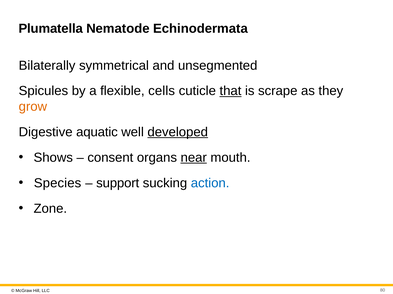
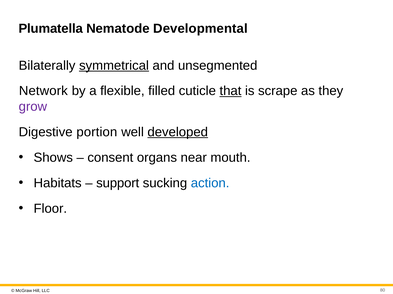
Echinodermata: Echinodermata -> Developmental (200, 29)
symmetrical underline: none -> present (114, 66)
Spicules: Spicules -> Network (43, 91)
cells: cells -> filled (162, 91)
grow colour: orange -> purple (33, 107)
aquatic: aquatic -> portion (97, 132)
near underline: present -> none (194, 158)
Species: Species -> Habitats (58, 184)
Zone: Zone -> Floor (50, 209)
